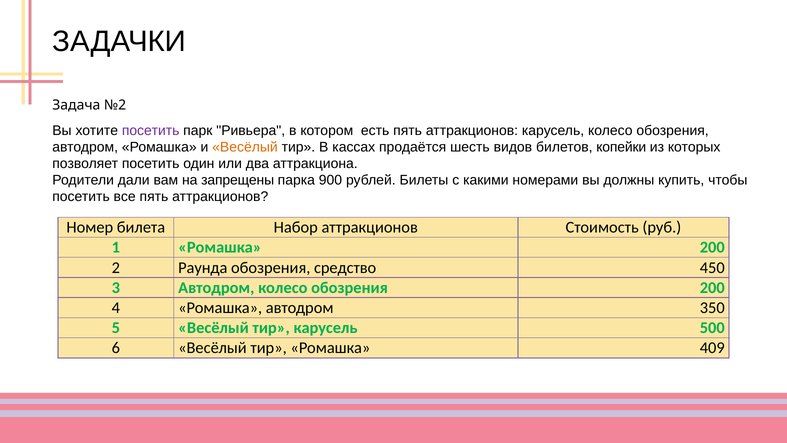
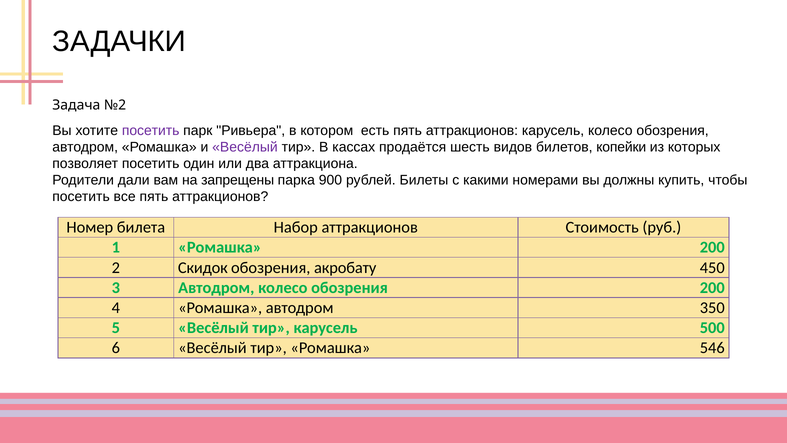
Весёлый colour: orange -> purple (245, 147)
Раунда: Раунда -> Скидок (203, 267)
средство: средство -> акробату (345, 267)
409: 409 -> 546 (712, 348)
